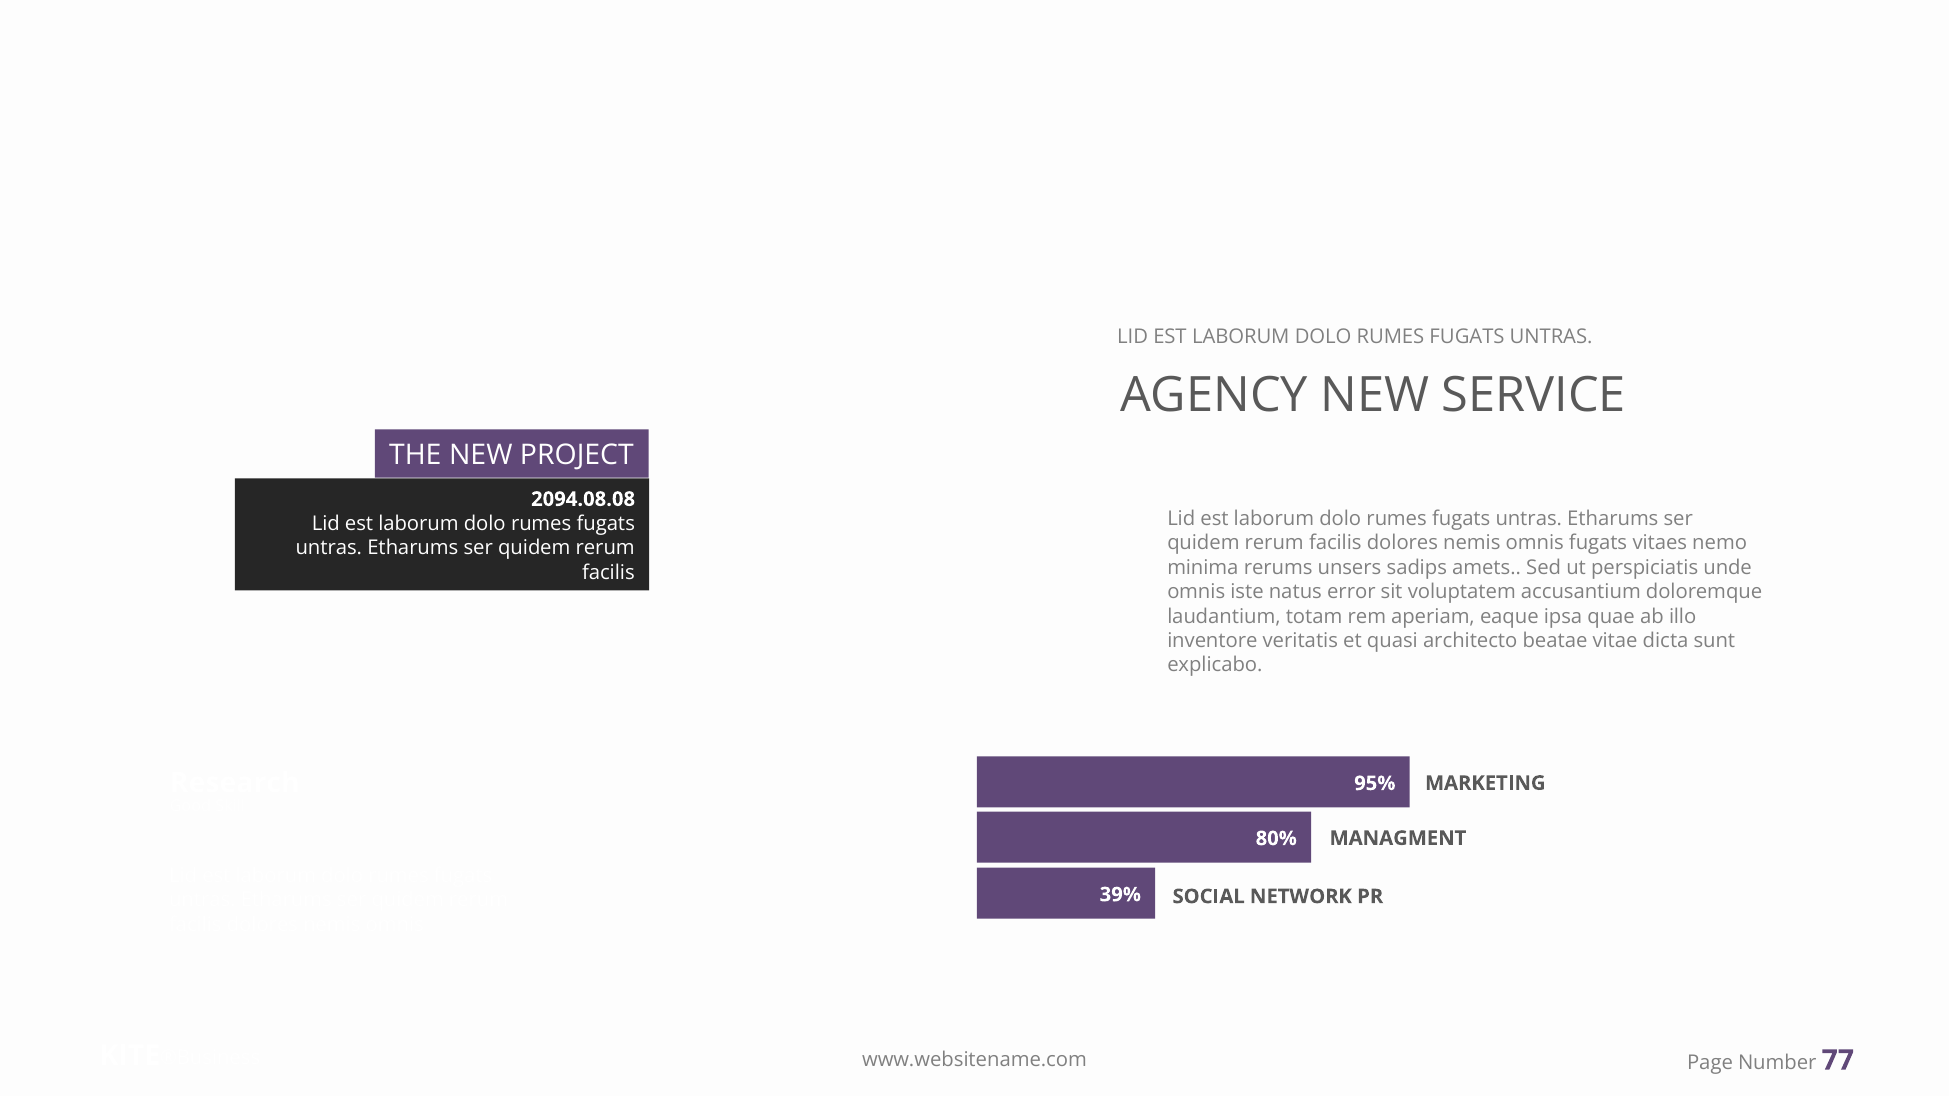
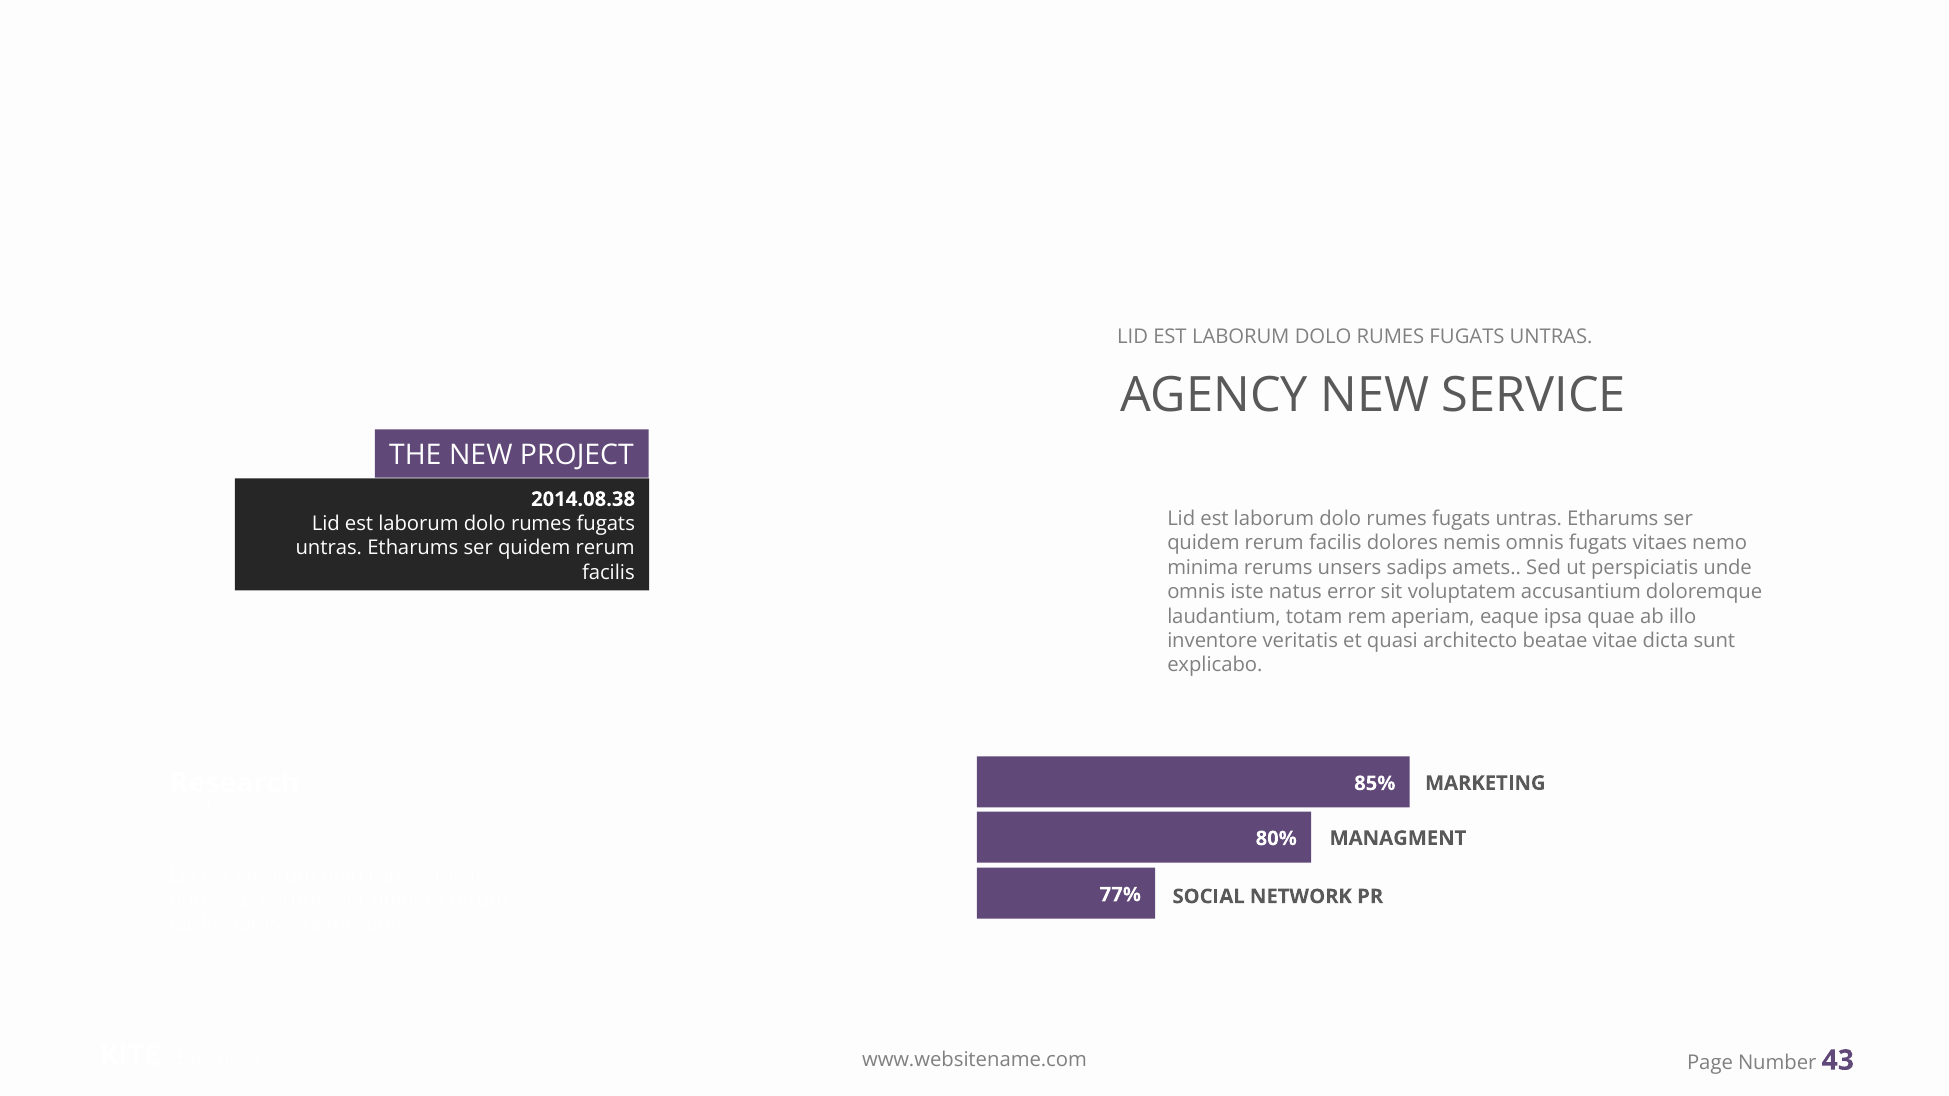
2094.08.08: 2094.08.08 -> 2014.08.38 (583, 499)
95%: 95% -> 85% (1375, 784)
39%: 39% -> 77% (1120, 895)
77: 77 -> 43 (1838, 1061)
